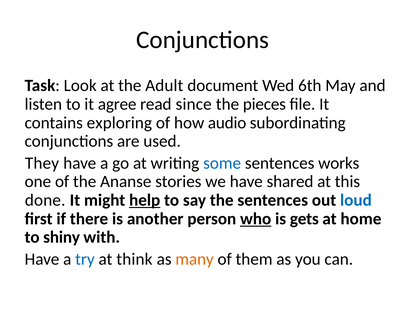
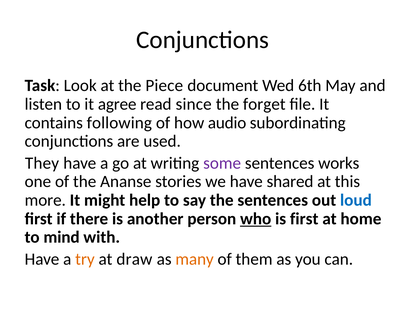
Adult: Adult -> Piece (164, 85)
pieces: pieces -> forget (264, 104)
exploring: exploring -> following (119, 122)
some colour: blue -> purple (222, 163)
done: done -> more (45, 200)
help underline: present -> none (145, 200)
is gets: gets -> first (304, 218)
shiny: shiny -> mind (62, 237)
try colour: blue -> orange (85, 258)
think: think -> draw (134, 258)
